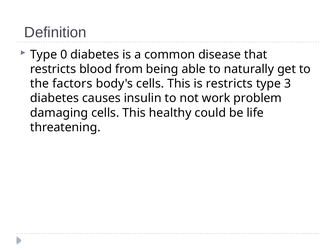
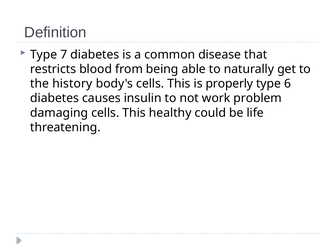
0: 0 -> 7 (64, 55)
factors: factors -> history (72, 84)
is restricts: restricts -> properly (229, 84)
3: 3 -> 6 (288, 84)
